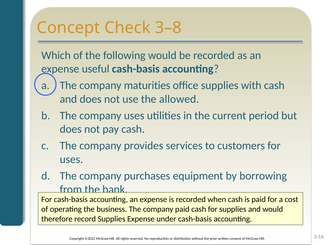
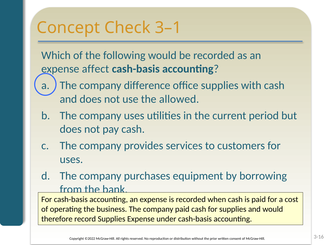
3–8: 3–8 -> 3–1 (168, 28)
useful: useful -> affect (96, 69)
maturities: maturities -> difference (147, 86)
